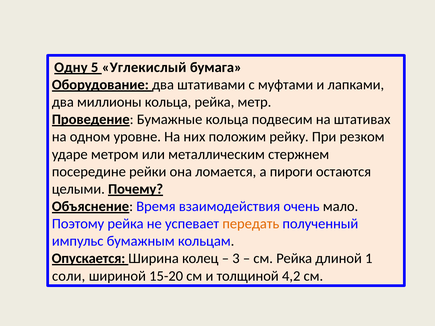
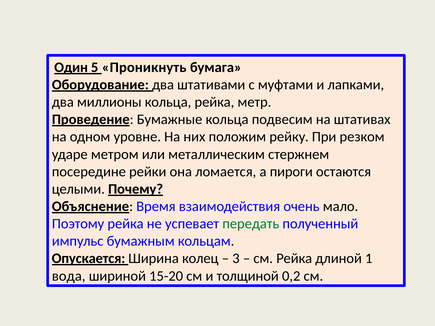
Одну: Одну -> Один (71, 67)
Углекислый: Углекислый -> Проникнуть (144, 67)
передать colour: orange -> green (251, 224)
соли: соли -> вода (69, 276)
4,2: 4,2 -> 0,2 (291, 276)
